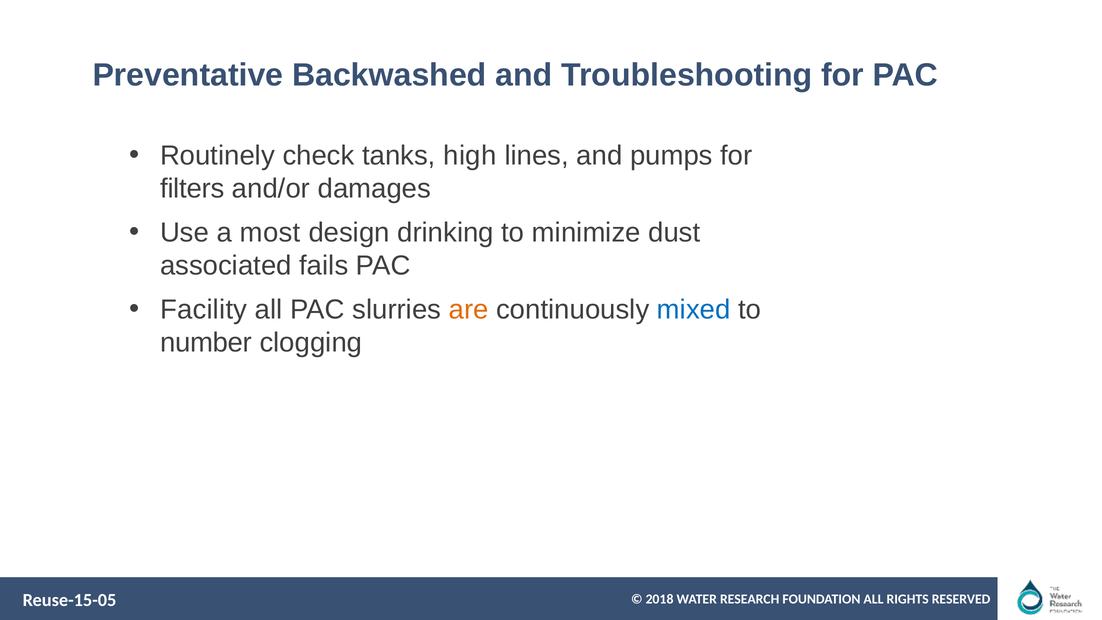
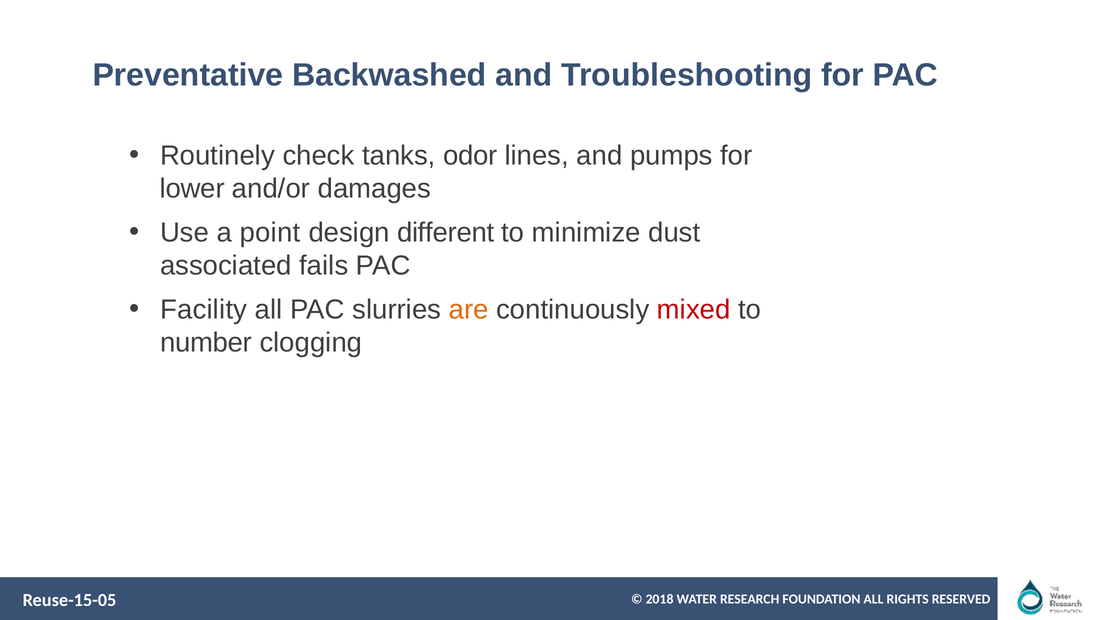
high: high -> odor (470, 156)
filters: filters -> lower (192, 189)
most: most -> point (270, 233)
drinking: drinking -> different (446, 233)
mixed colour: blue -> red (694, 310)
